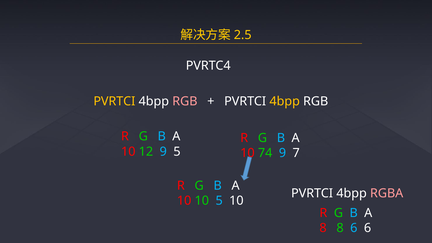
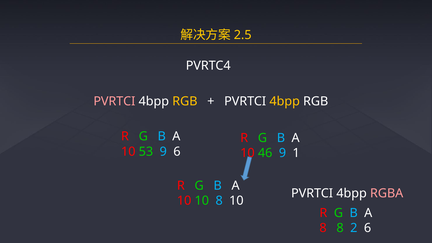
PVRTCI colour: yellow -> pink (114, 101)
RGB colour: pink -> yellow (185, 101)
12: 12 -> 53 (146, 152)
9 5: 5 -> 6 (177, 152)
74: 74 -> 46 (265, 153)
7: 7 -> 1 (296, 153)
10 5: 5 -> 8 (219, 201)
8 6: 6 -> 2 (354, 228)
